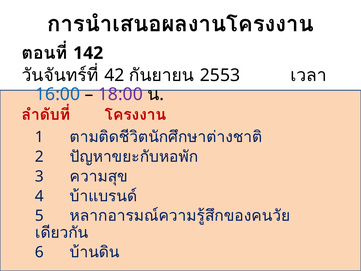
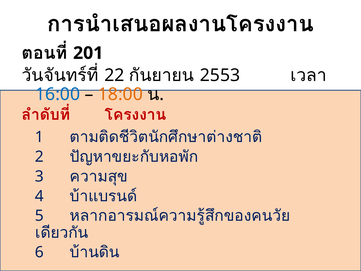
142: 142 -> 201 (88, 53)
42: 42 -> 22 (114, 75)
18:00 colour: purple -> orange (120, 94)
